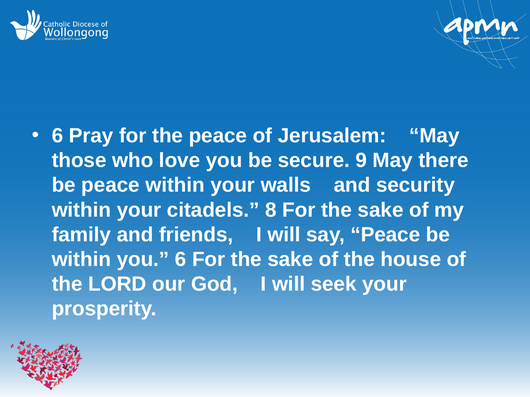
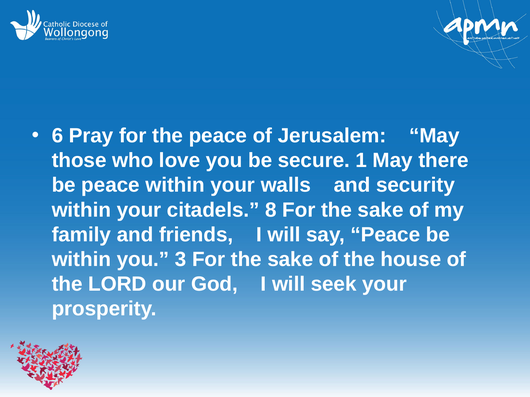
9: 9 -> 1 (361, 161)
you 6: 6 -> 3 (181, 260)
